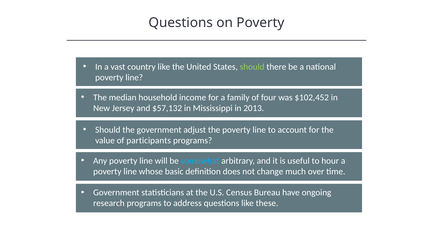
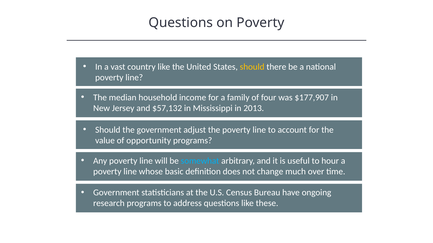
should colour: light green -> yellow (252, 67)
$102,452: $102,452 -> $177,907 (312, 98)
participants: participants -> opportunity (149, 141)
